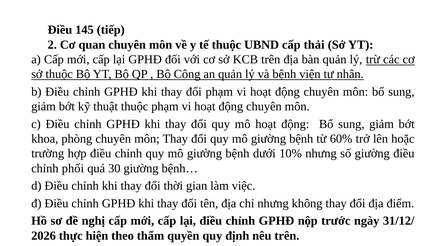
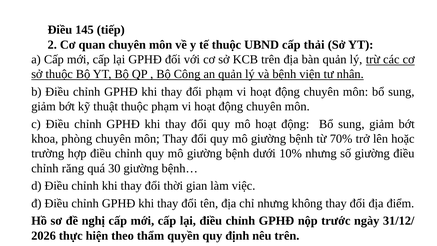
60%: 60% -> 70% (341, 139)
phối: phối -> răng (73, 168)
